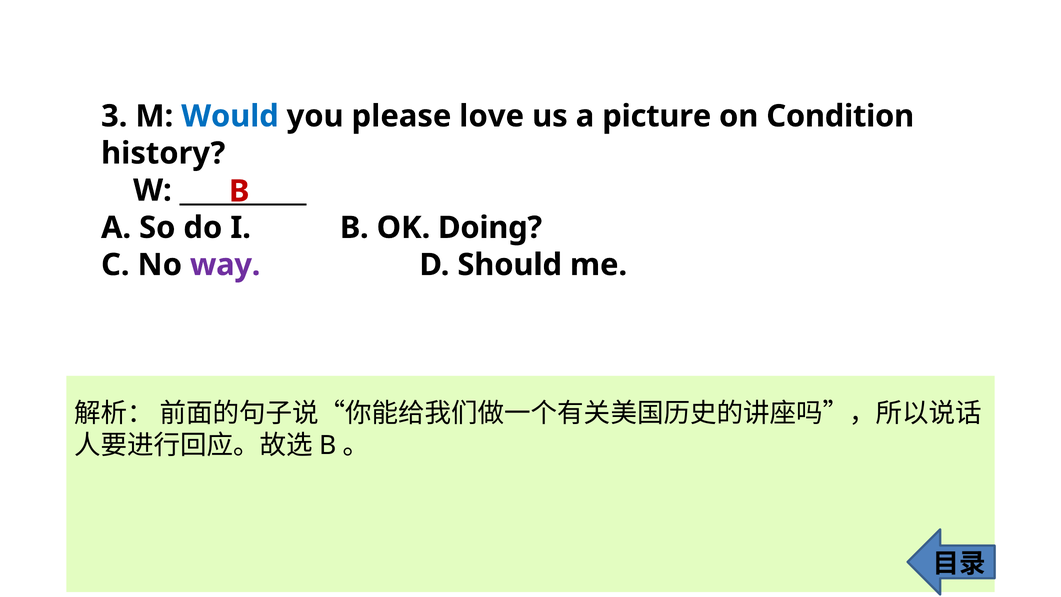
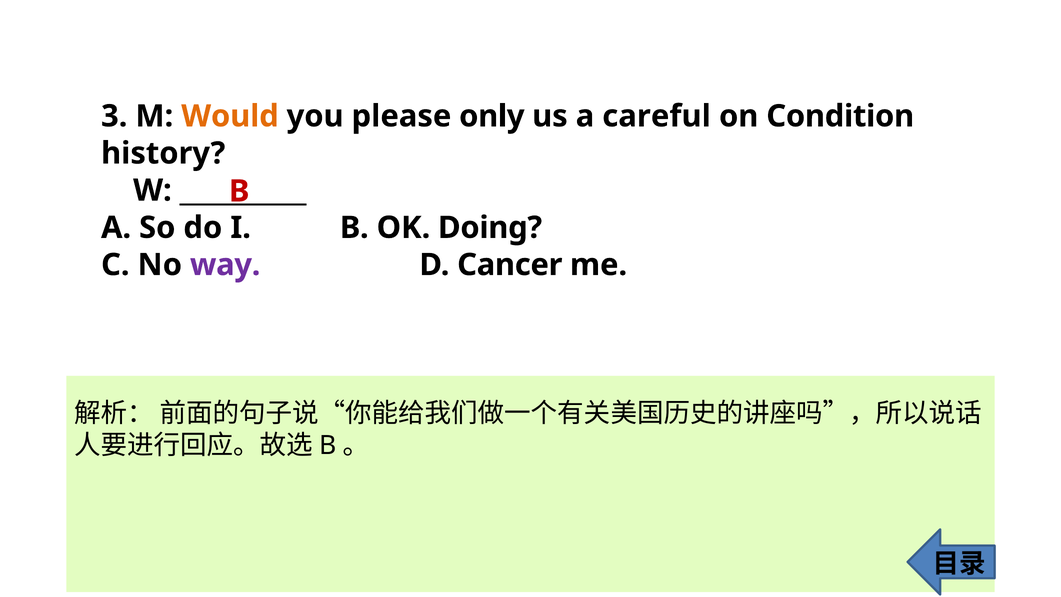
Would colour: blue -> orange (230, 116)
love: love -> only (492, 116)
picture: picture -> careful (657, 116)
Should: Should -> Cancer (510, 265)
